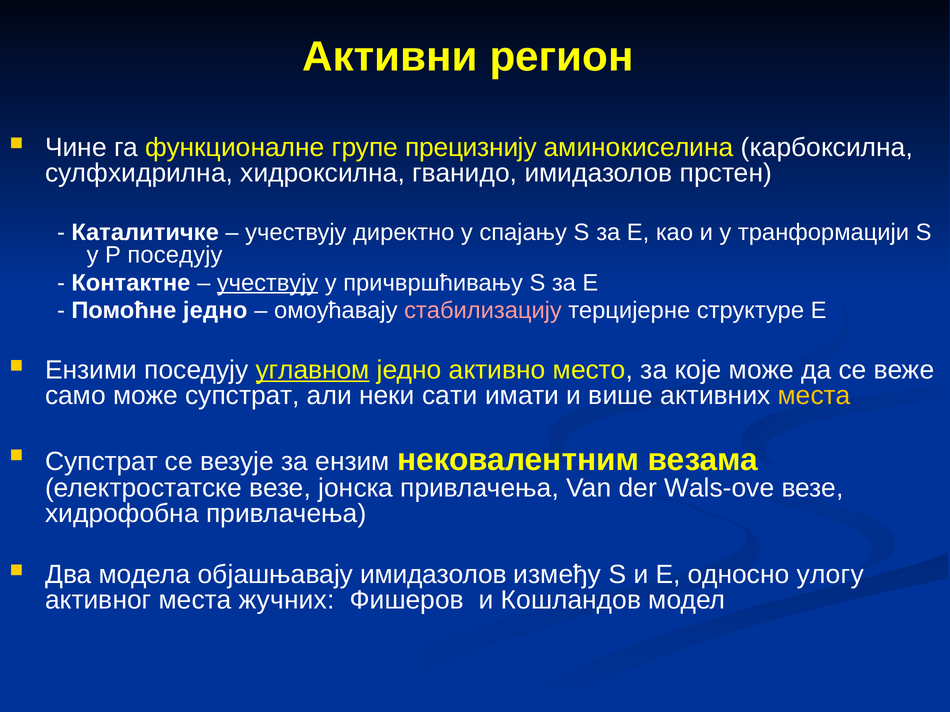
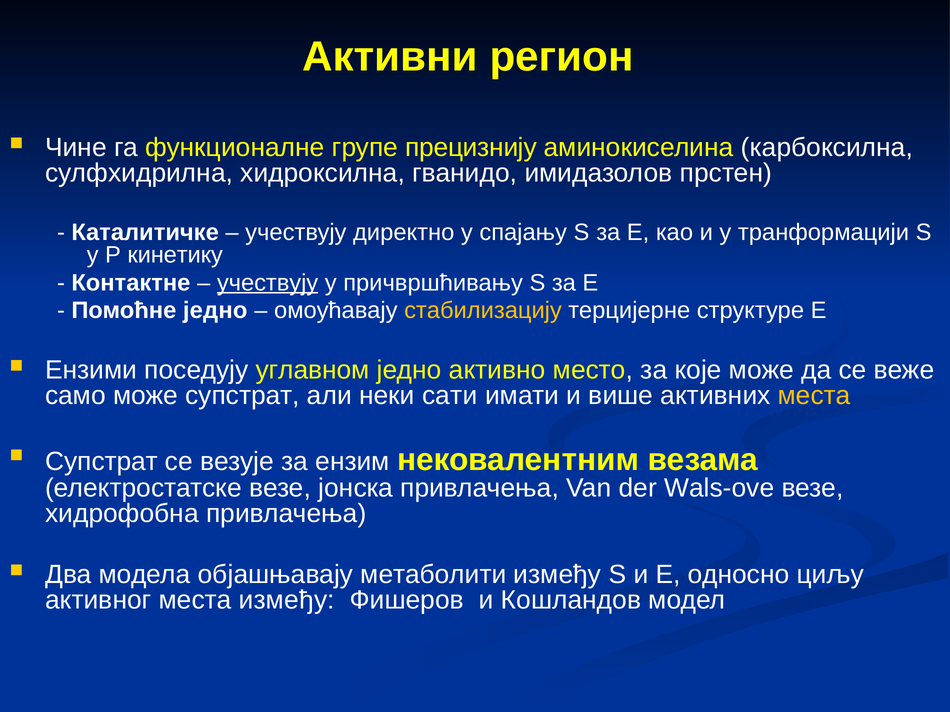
P поседују: поседују -> кинетику (175, 255)
стабилизацију colour: pink -> yellow (483, 310)
углавном underline: present -> none (313, 370)
објашњавају имидазолов: имидазолов -> метаболити (433, 575)
улогу: улогу -> циљу (830, 575)
места жучних: жучних -> између (287, 600)
